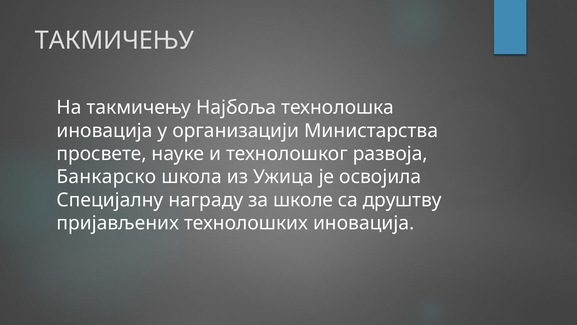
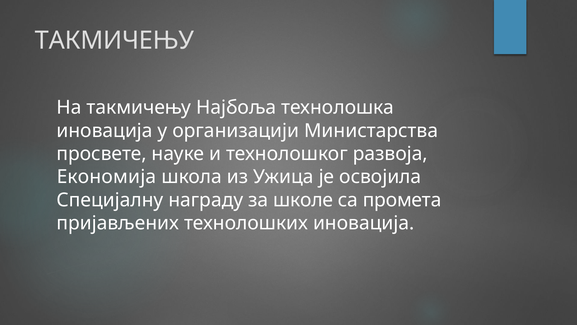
Банкарско: Банкарско -> Економија (106, 177)
друштву: друштву -> промета (402, 200)
